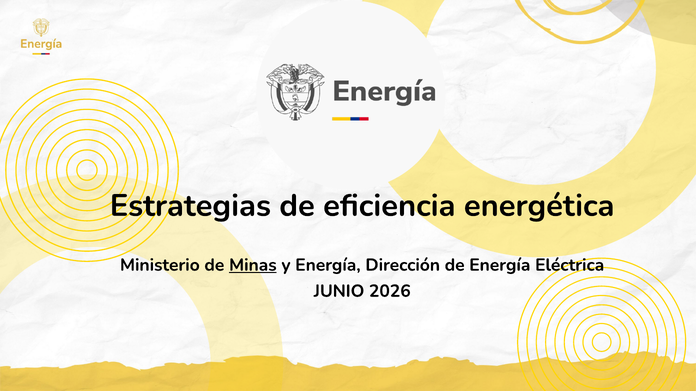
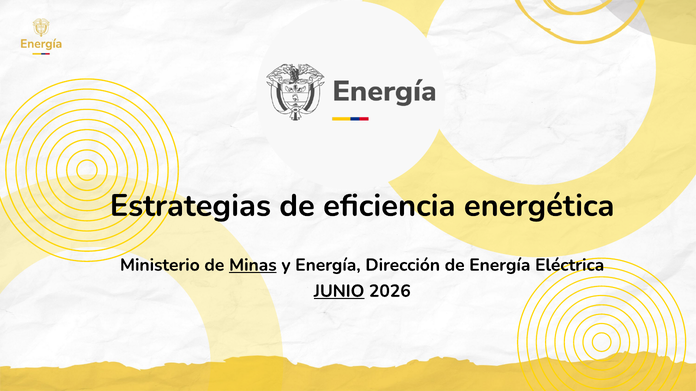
JUNIO underline: none -> present (339, 291)
